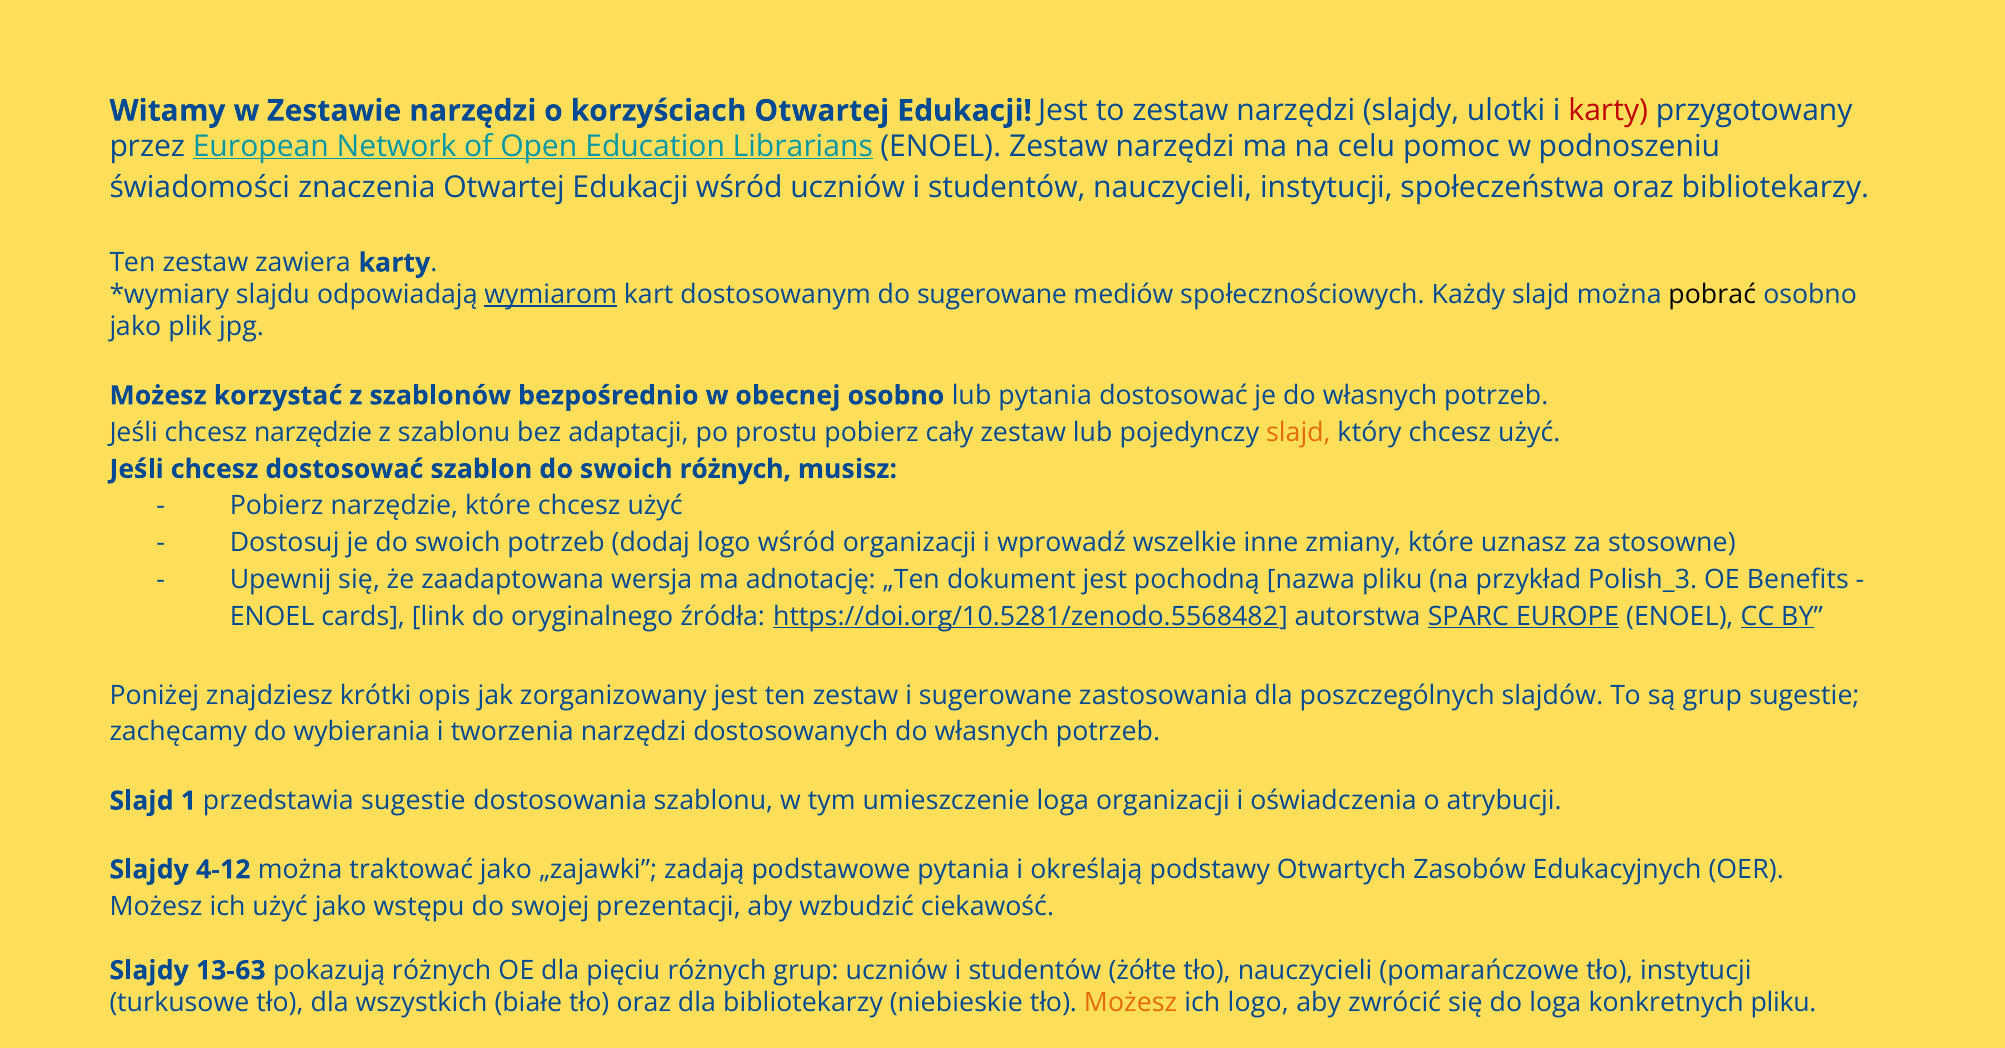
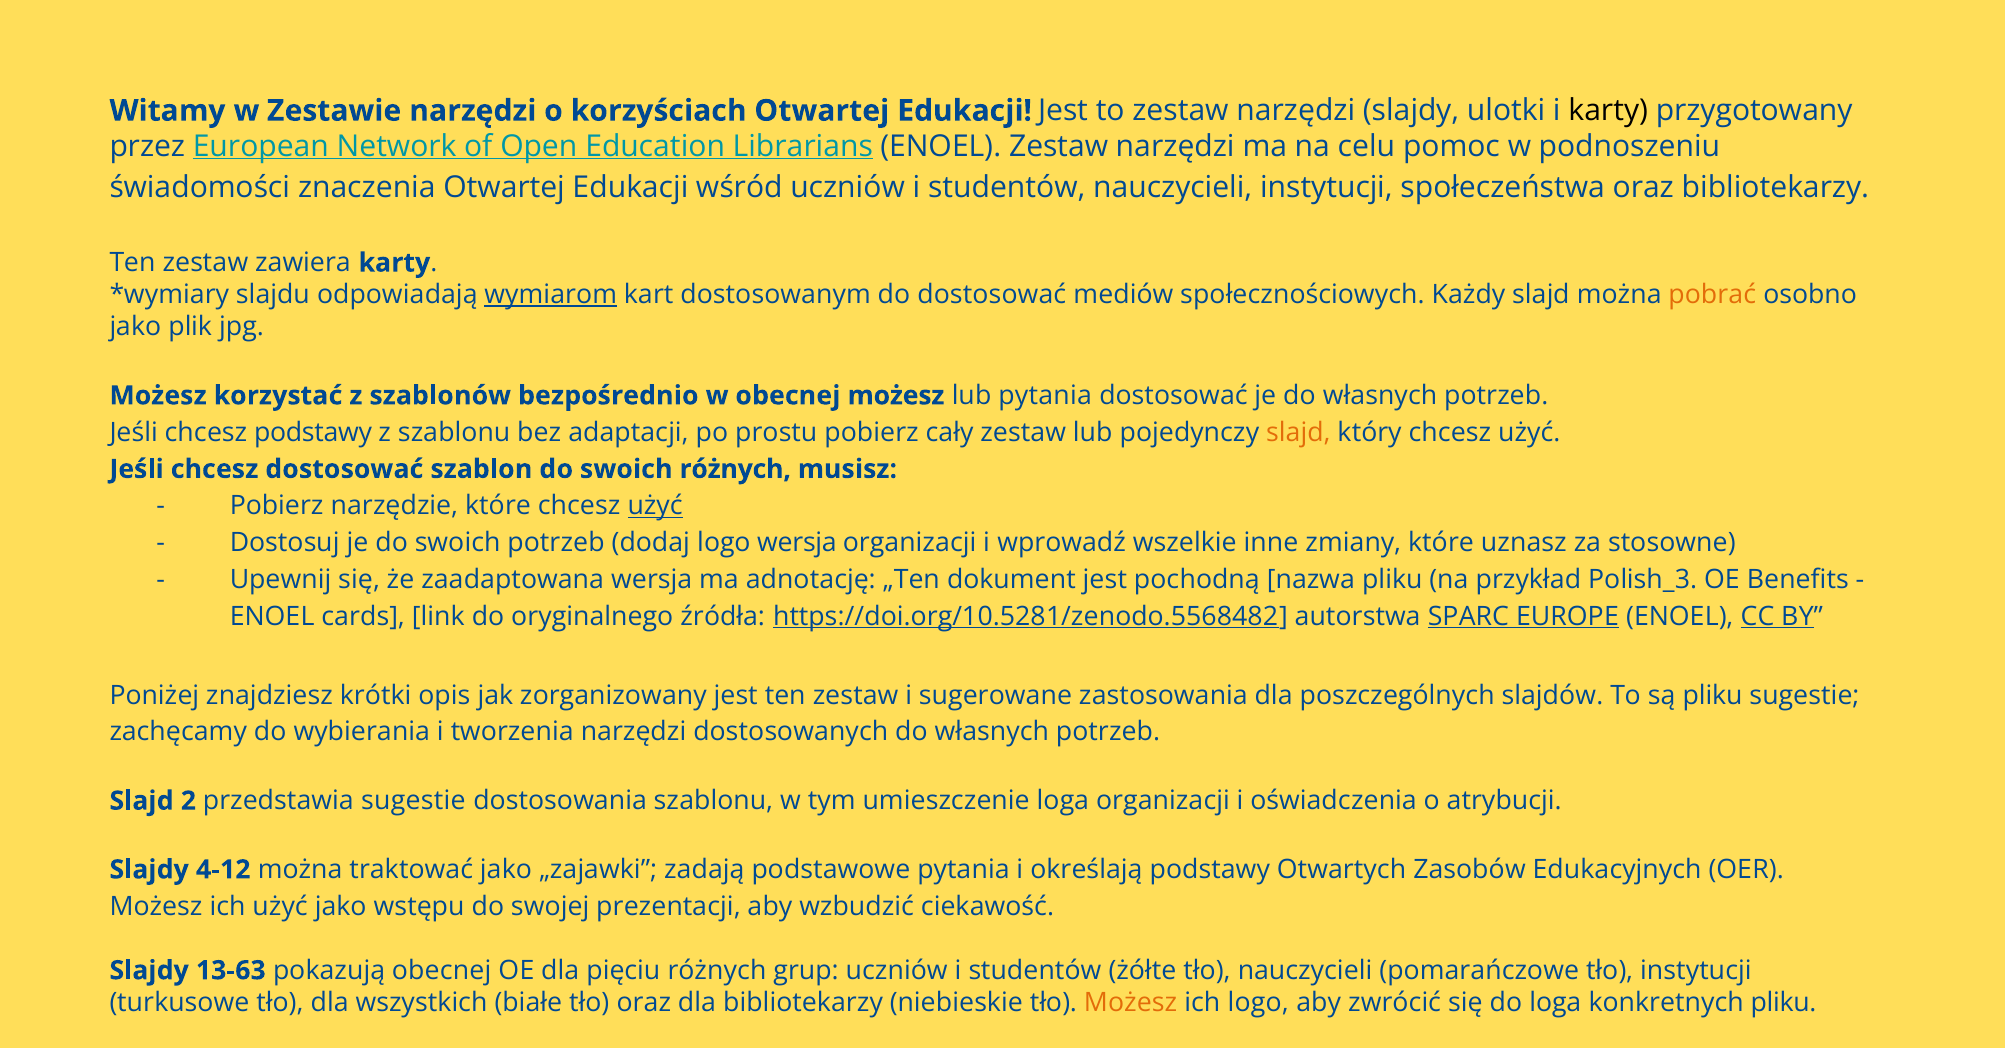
karty colour: red -> black (1608, 111)
do sugerowane: sugerowane -> dostosować (992, 295)
pobrać colour: black -> orange (1712, 295)
obecnej osobno: osobno -> możesz (896, 395)
chcesz narzędzie: narzędzie -> podstawy (313, 432)
użyć underline: none -> present (655, 506)
logo wśród: wśród -> wersja (797, 542)
są grup: grup -> pliku (1713, 695)
1: 1 -> 2 (188, 801)
pokazują różnych: różnych -> obecnej (442, 970)
